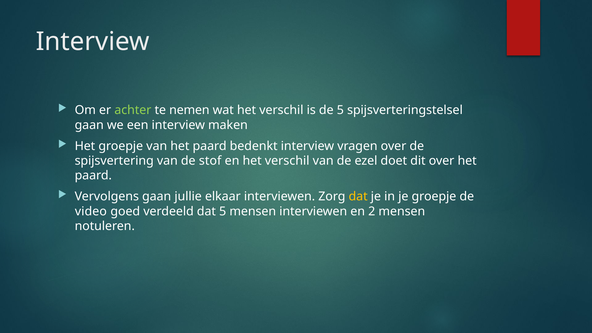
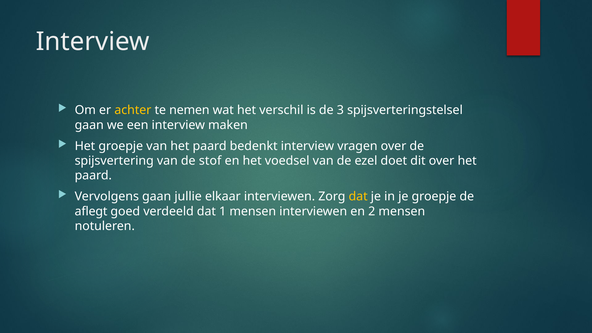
achter colour: light green -> yellow (133, 110)
de 5: 5 -> 3 (340, 110)
en het verschil: verschil -> voedsel (287, 161)
video: video -> aflegt (91, 211)
dat 5: 5 -> 1 (223, 211)
